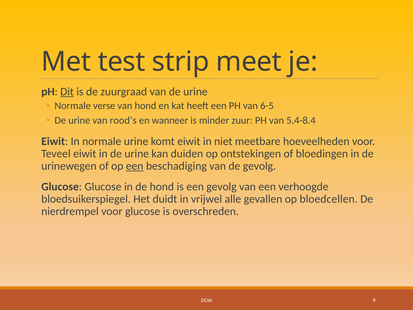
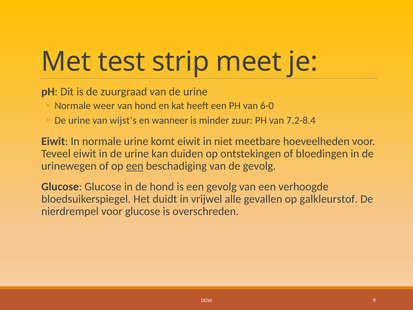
Dit underline: present -> none (67, 92)
verse: verse -> weer (104, 106)
6-5: 6-5 -> 6-0 (267, 106)
rood’s: rood’s -> wijst’s (123, 120)
5.4-8.4: 5.4-8.4 -> 7.2-8.4 (301, 120)
bloedcellen: bloedcellen -> galkleurstof (329, 199)
